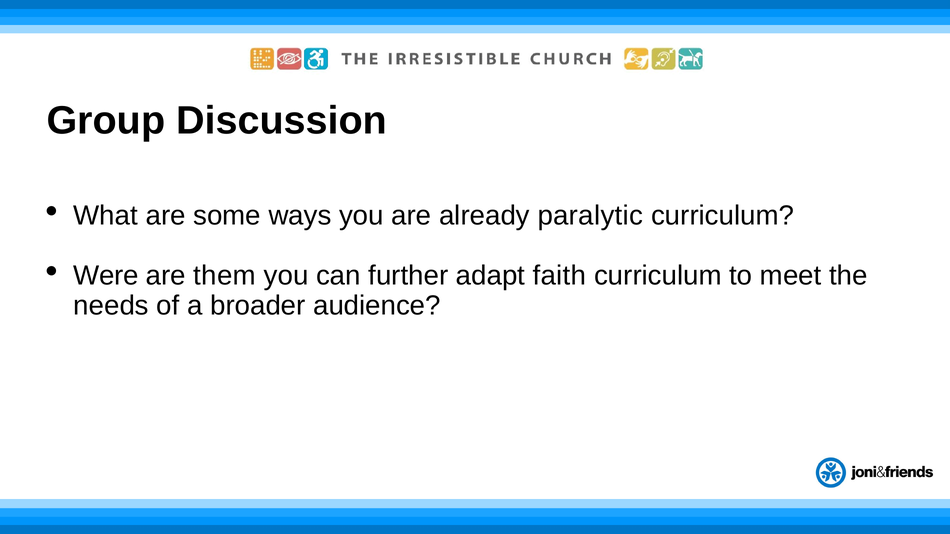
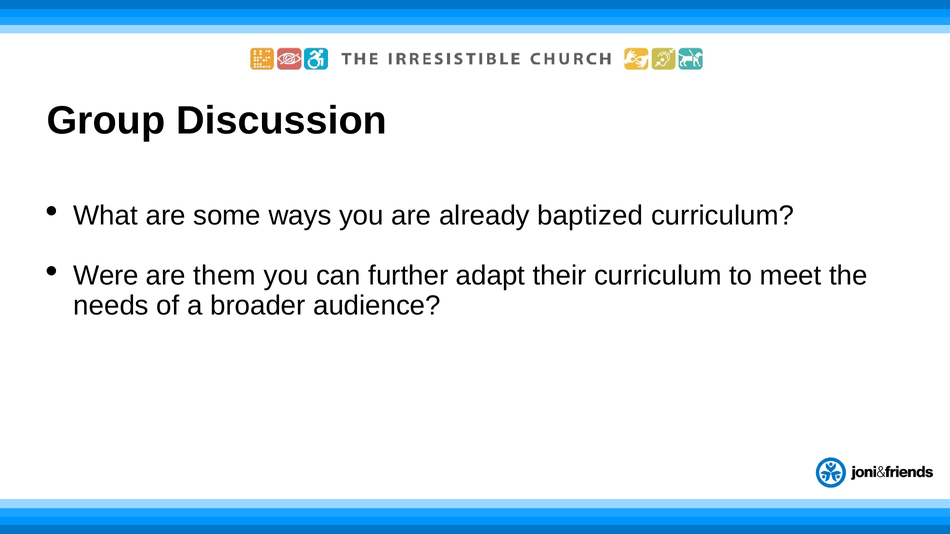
paralytic: paralytic -> baptized (590, 216)
faith: faith -> their (560, 276)
